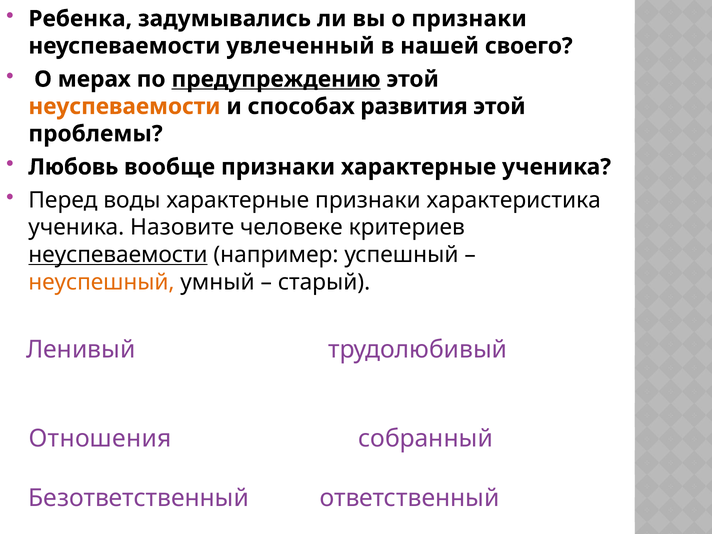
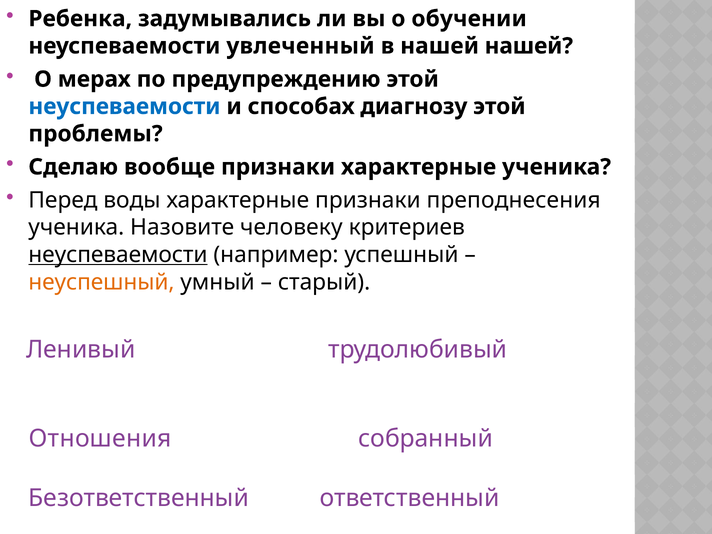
о признаки: признаки -> обучении (469, 19)
нашей своего: своего -> нашей (529, 46)
предупреждению underline: present -> none (276, 79)
неуспеваемости colour: orange -> blue (124, 107)
развития: развития -> диагнозу (414, 107)
Любовь: Любовь -> Сделаю (73, 167)
характеристика: характеристика -> преподнесения (514, 200)
человеке: человеке -> человеку (291, 227)
